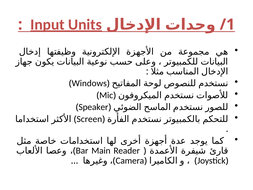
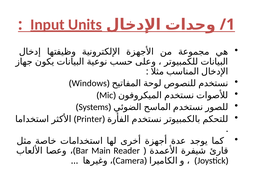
Speaker: Speaker -> Systems (93, 107)
Screen: Screen -> Printer (89, 119)
